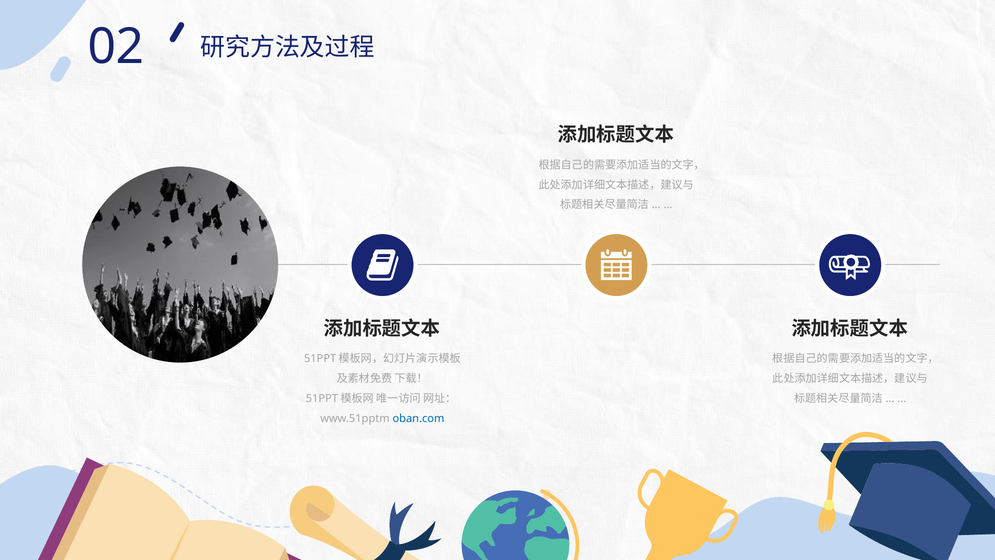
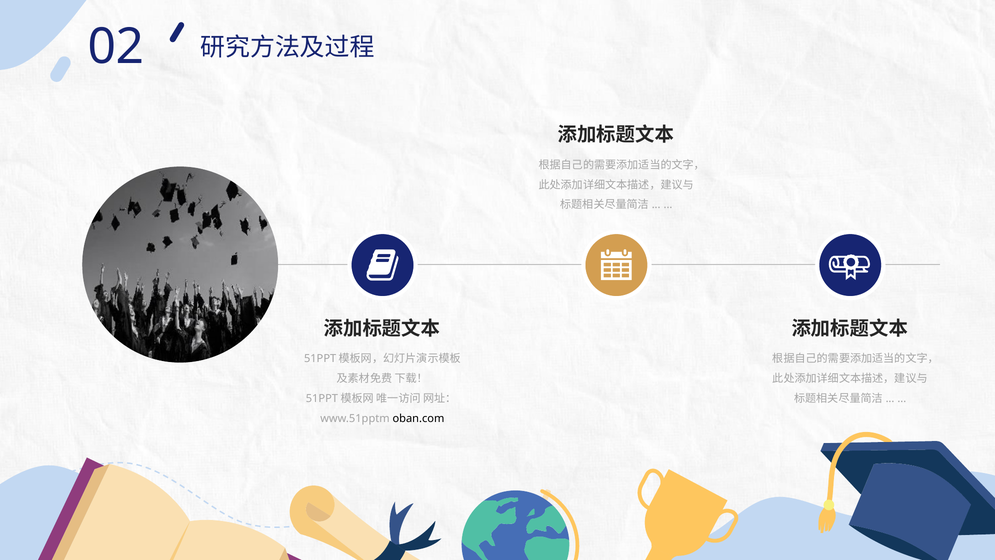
oban.com colour: blue -> black (418, 418)
